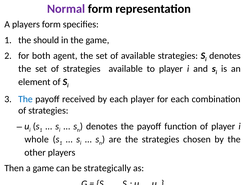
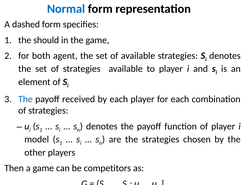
Normal colour: purple -> blue (66, 9)
A players: players -> dashed (26, 24)
whole: whole -> model (37, 139)
strategically: strategically -> competitors (107, 168)
